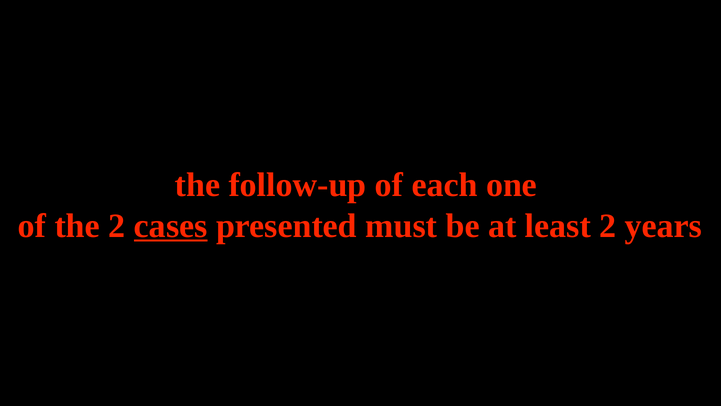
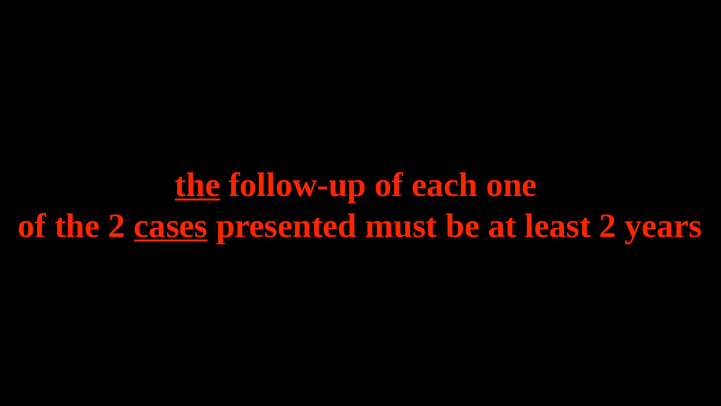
the underline: none -> present (198, 185)
